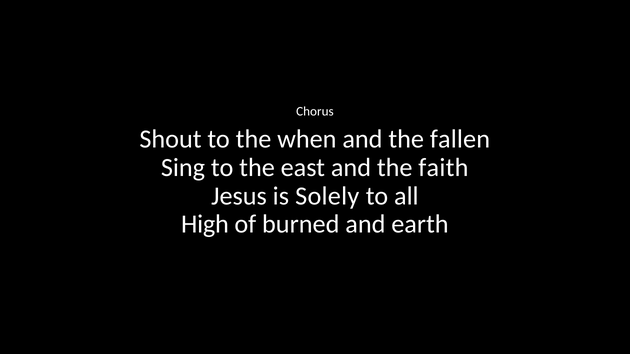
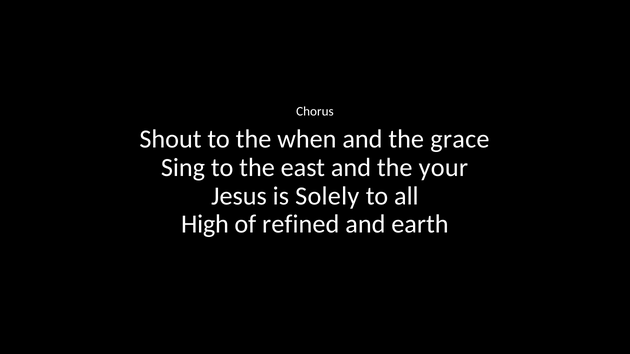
fallen: fallen -> grace (460, 139)
faith: faith -> your (443, 168)
burned: burned -> refined (301, 224)
